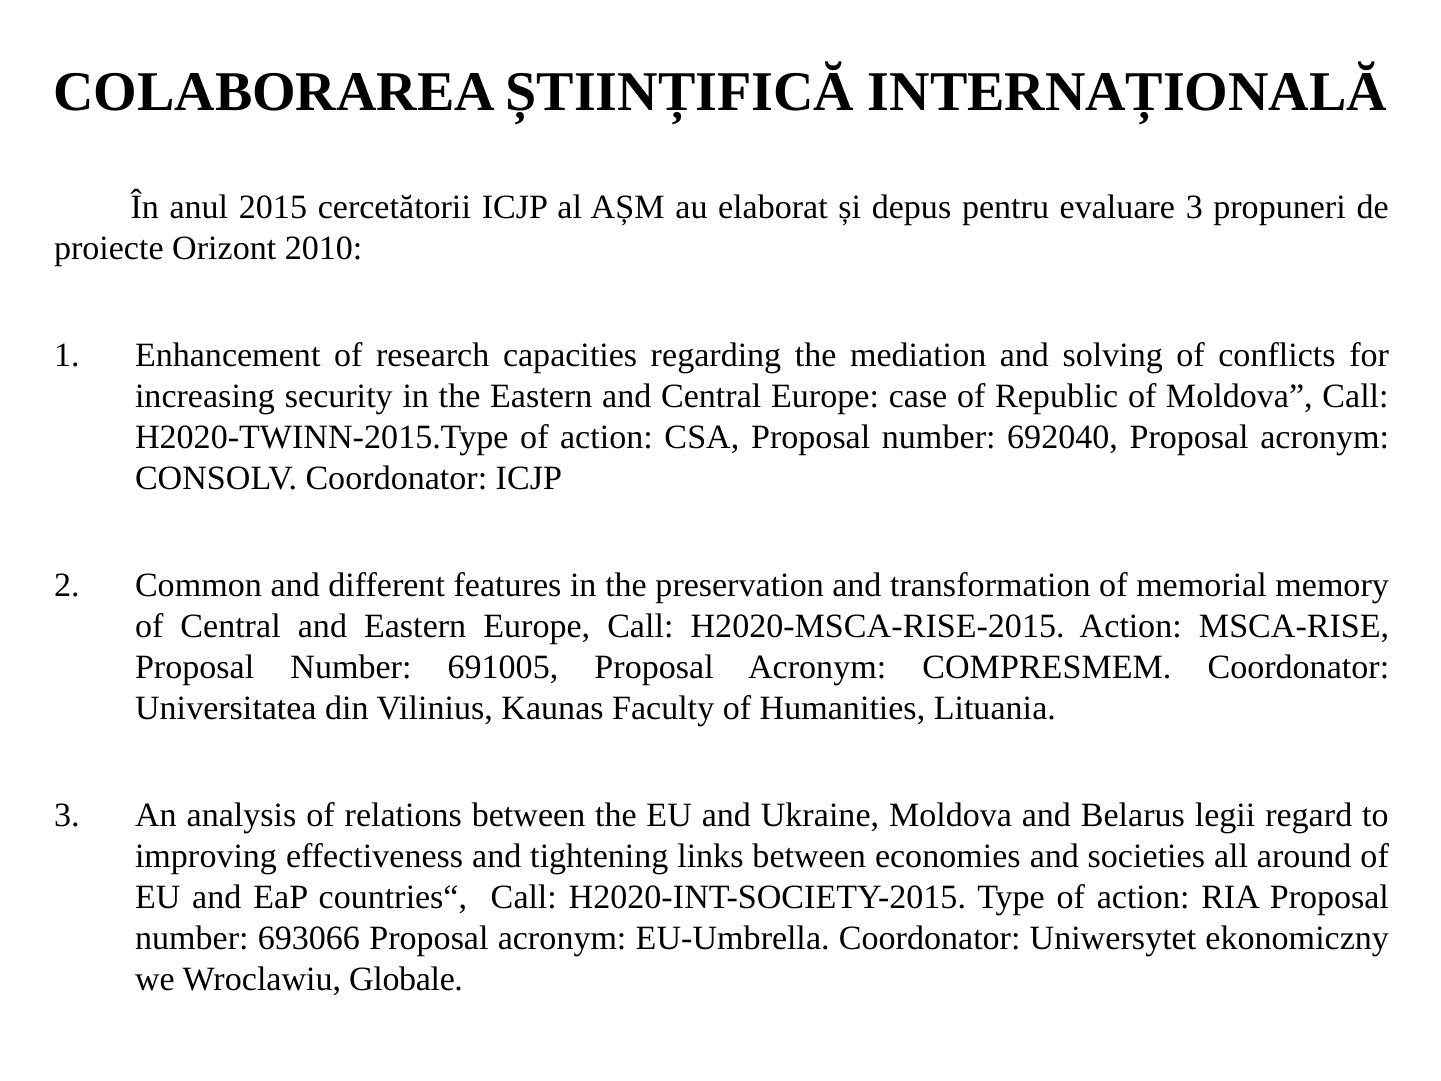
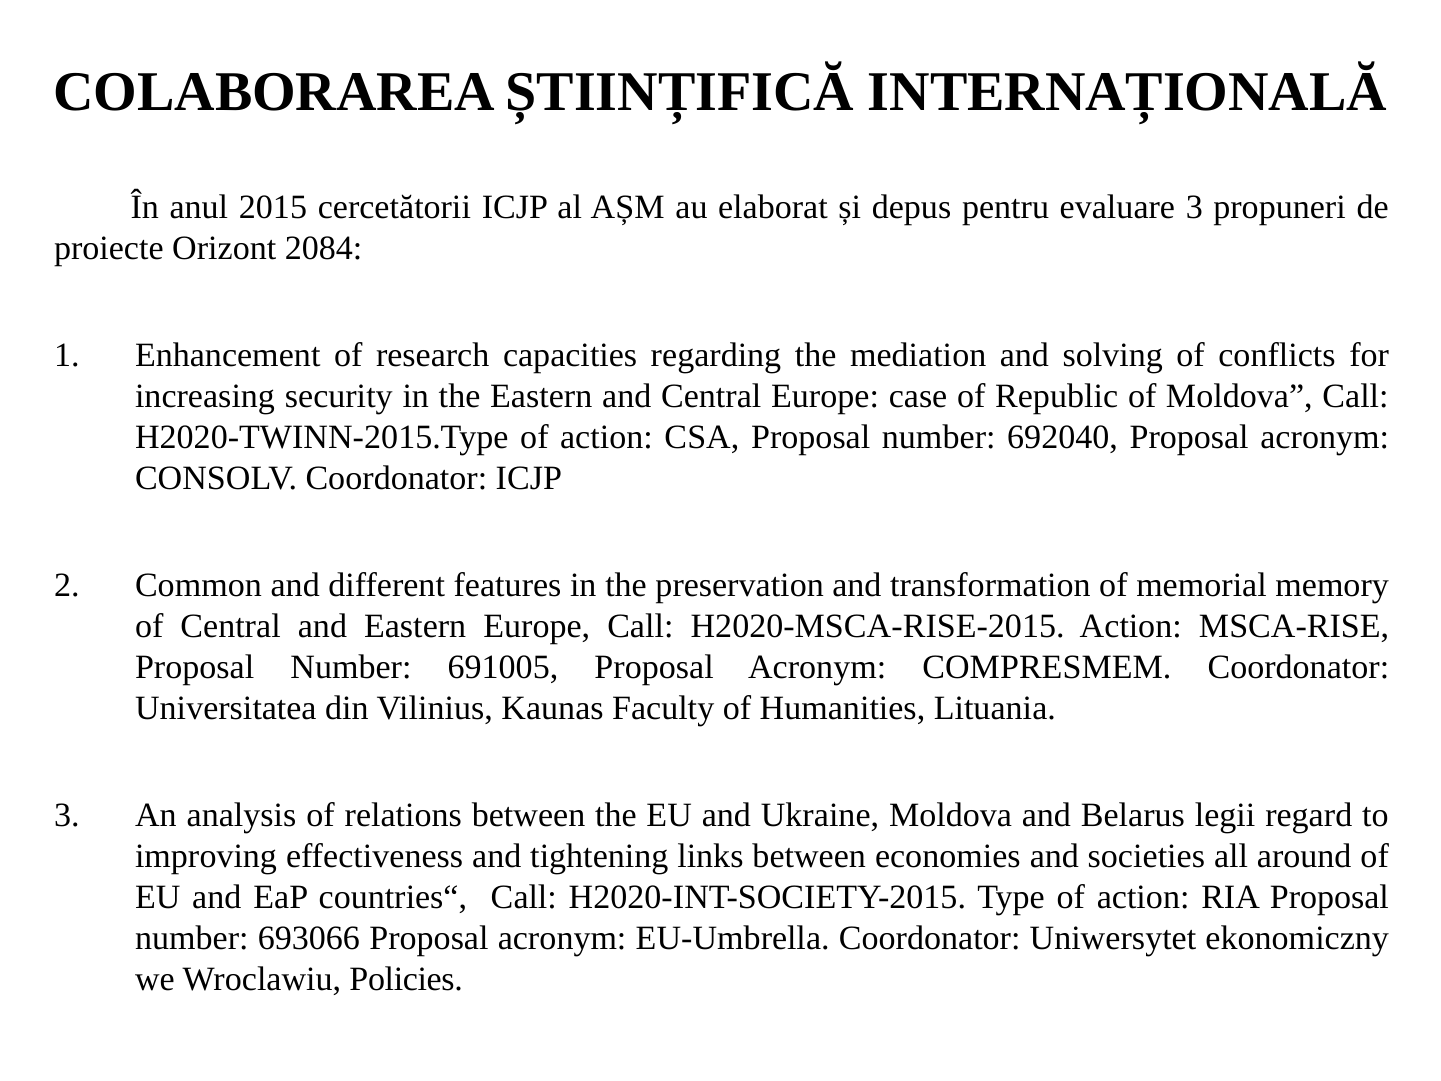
2010: 2010 -> 2084 (324, 248)
Globale: Globale -> Policies (406, 979)
